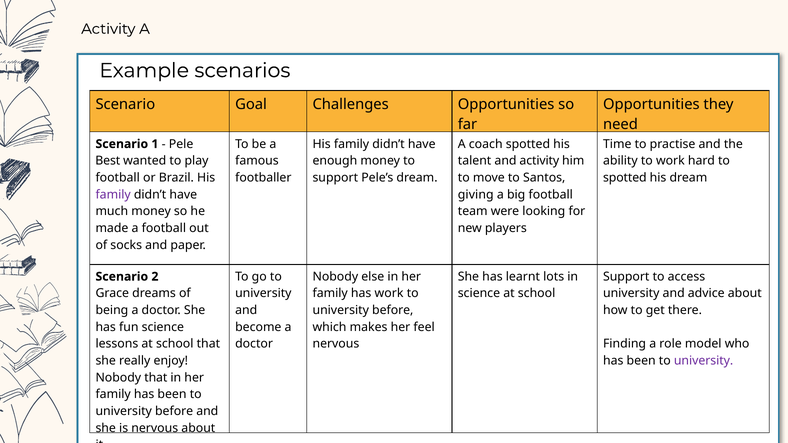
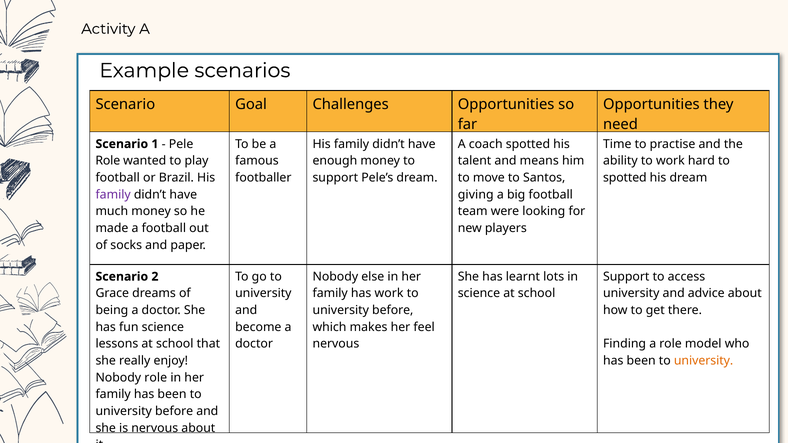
Best: Best -> Role (108, 161)
and activity: activity -> means (539, 161)
university colour: purple -> orange (704, 361)
Nobody that: that -> role (156, 378)
